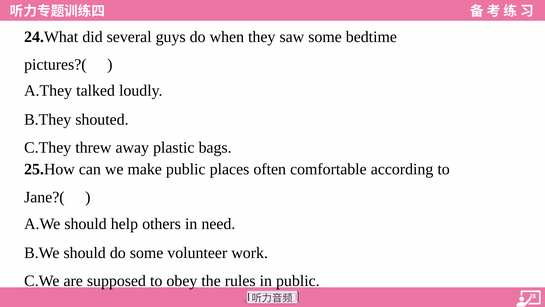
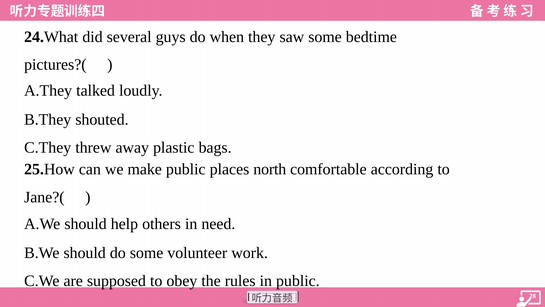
often: often -> north (270, 169)
